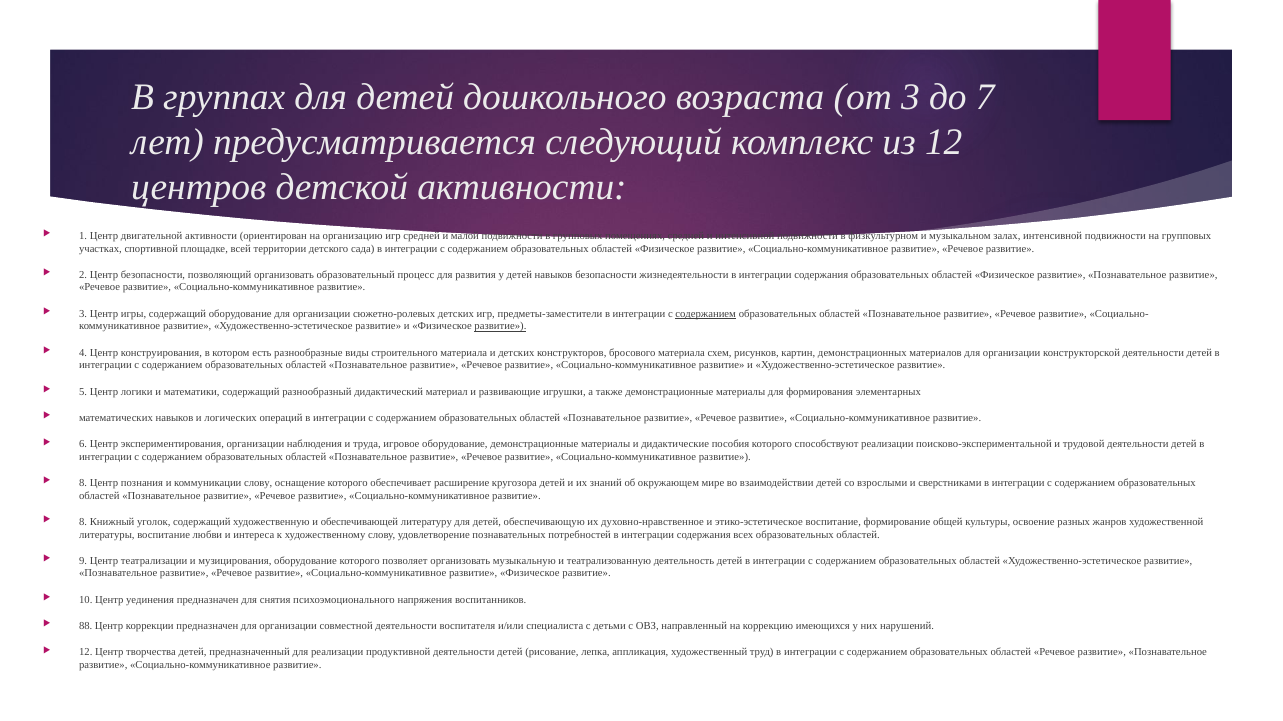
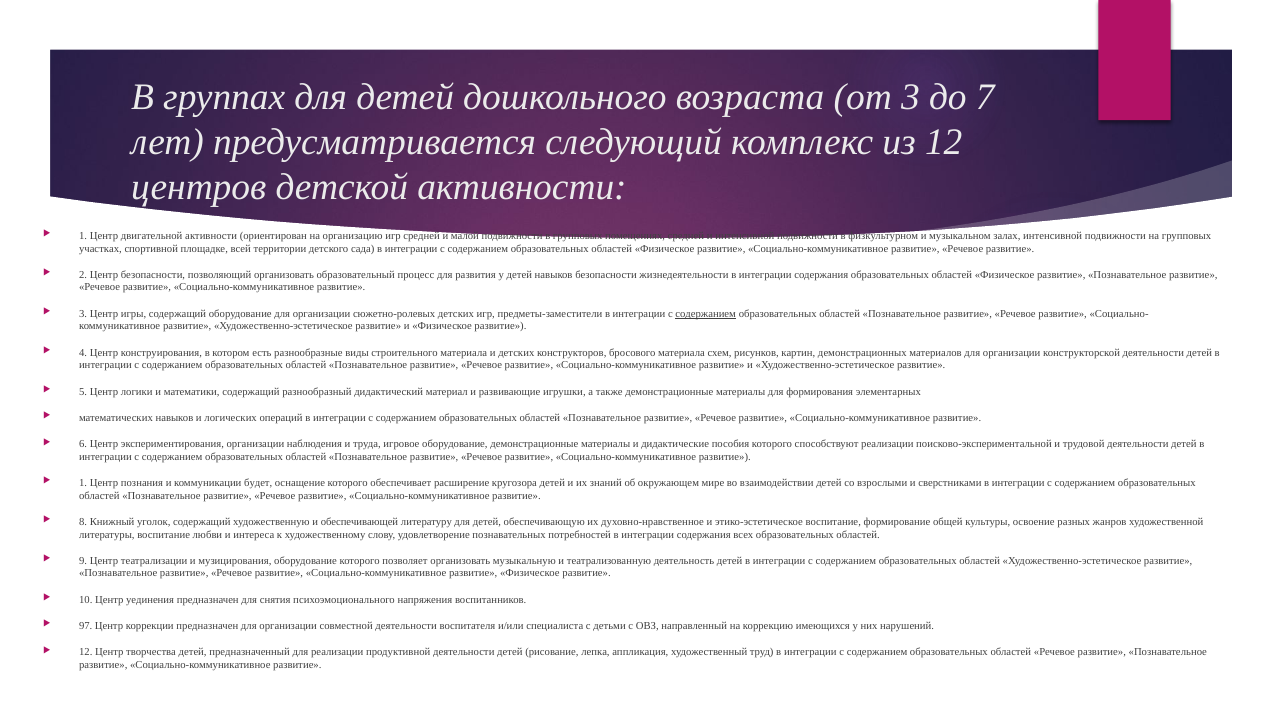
развитие underline: present -> none (500, 327)
8: 8 -> 1 (83, 483)
коммуникации слову: слову -> будет (258, 483)
88: 88 -> 97 (86, 626)
